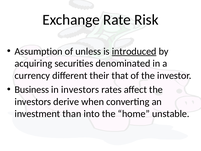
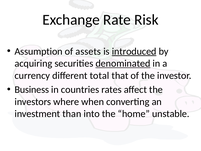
unless: unless -> assets (88, 51)
denominated underline: none -> present (123, 63)
their: their -> total (99, 75)
in investors: investors -> countries (80, 89)
derive: derive -> where (66, 102)
